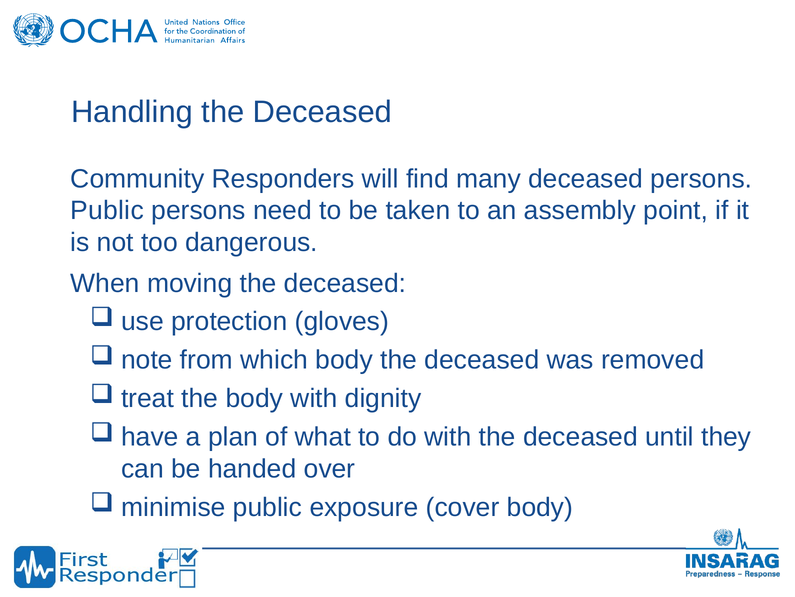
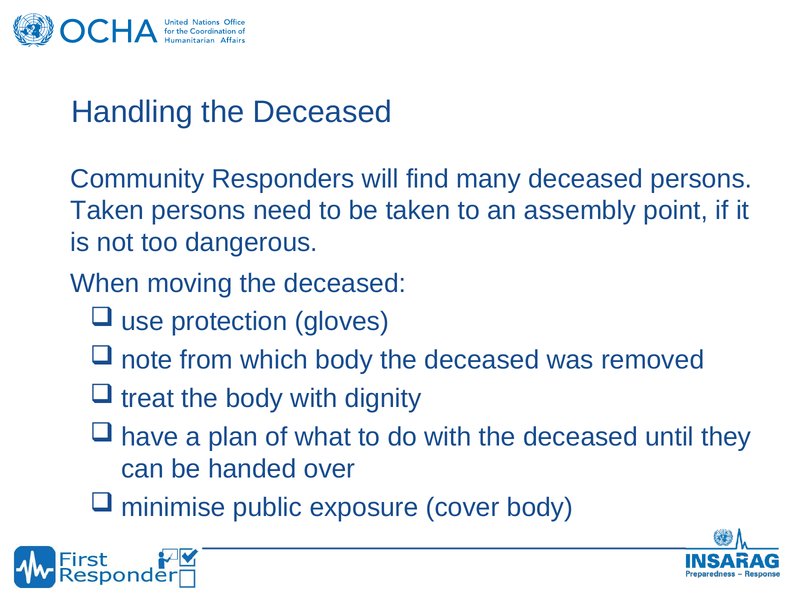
Public: Public -> Taken (107, 210)
